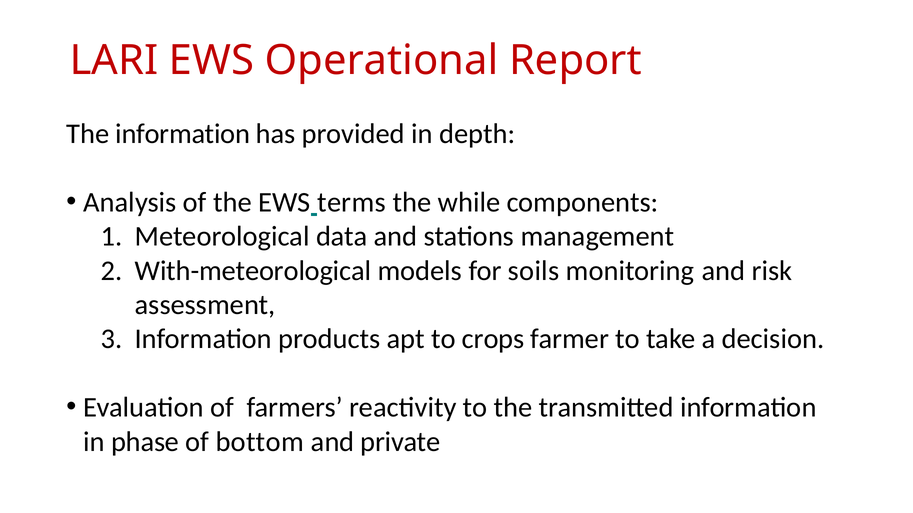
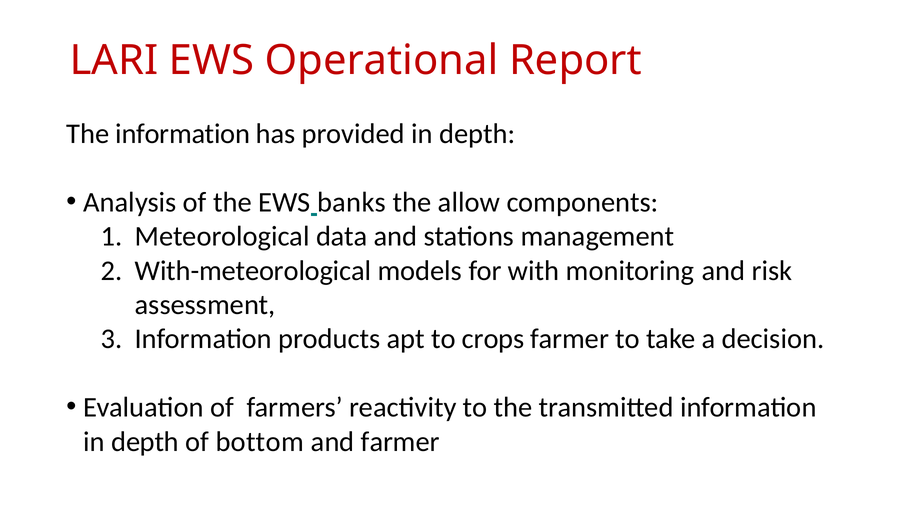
terms: terms -> banks (352, 202)
while: while -> allow (469, 202)
soils: soils -> with (534, 271)
phase: phase -> depth (145, 442)
and private: private -> farmer (400, 442)
